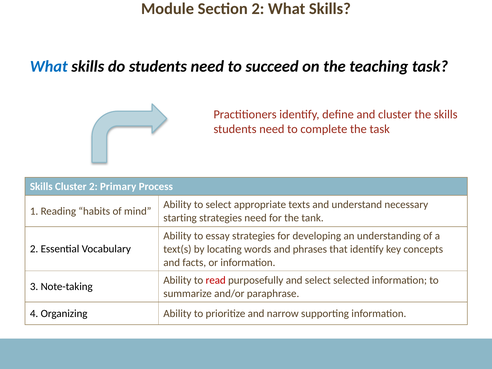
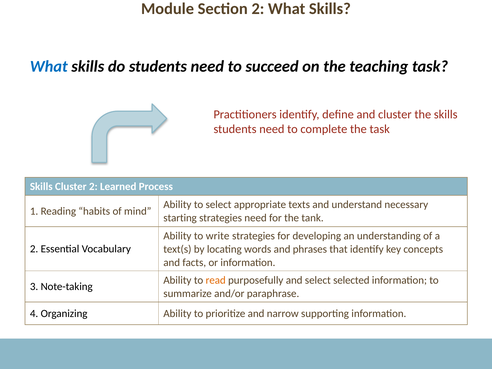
Primary: Primary -> Learned (118, 187)
essay: essay -> write (218, 236)
read colour: red -> orange (216, 280)
